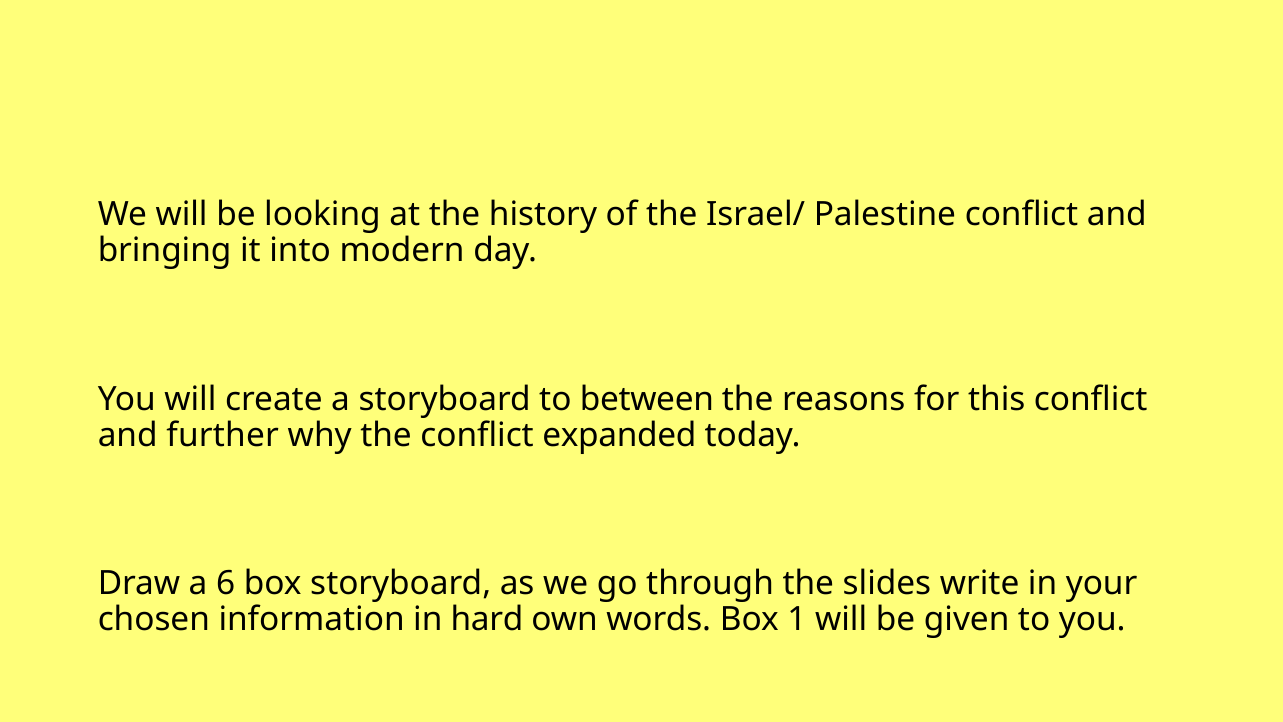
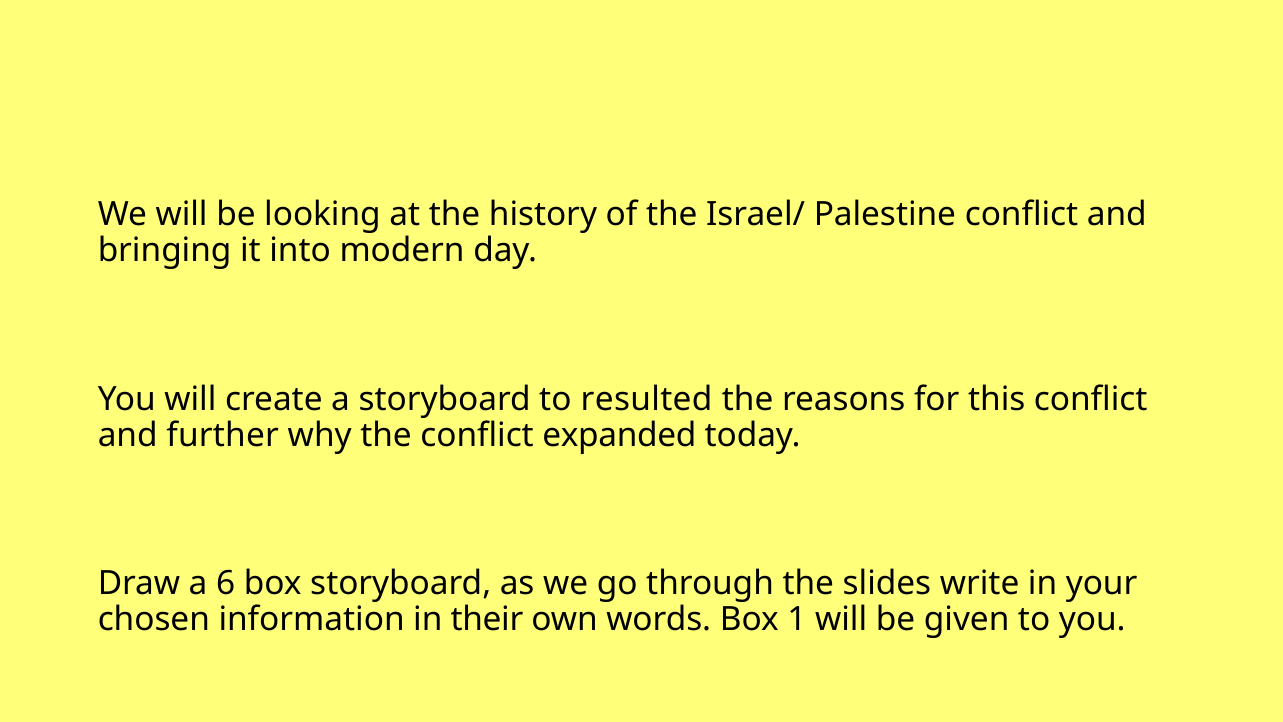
between: between -> resulted (647, 399)
hard: hard -> their (487, 620)
